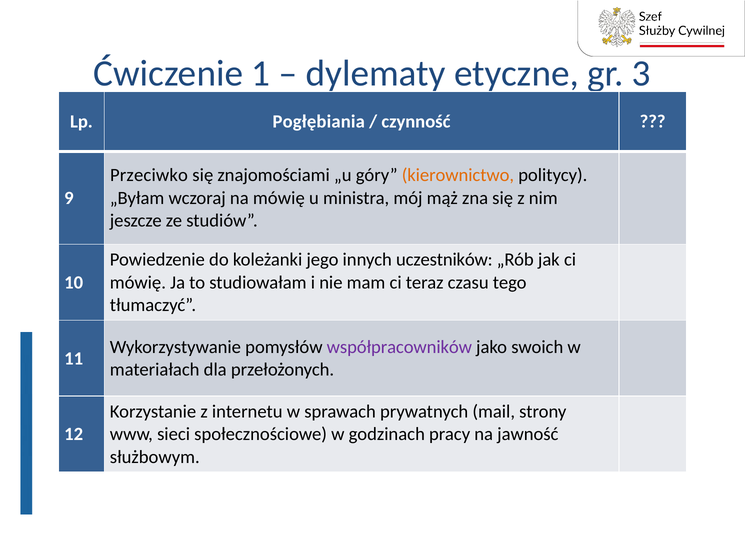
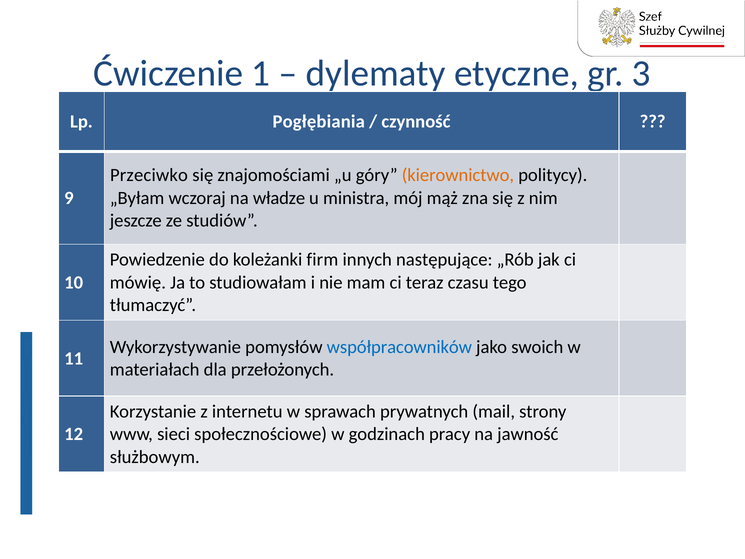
na mówię: mówię -> władze (279, 198)
jego: jego -> firm (322, 260)
uczestników: uczestników -> następujące (444, 260)
współpracowników colour: purple -> blue (399, 347)
